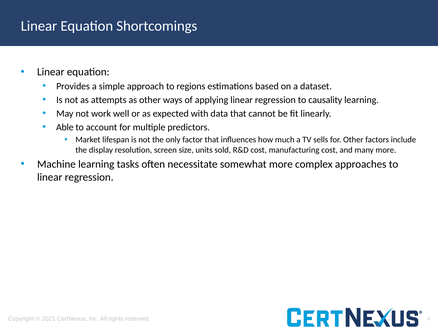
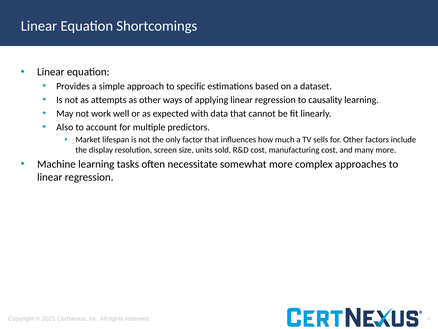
regions: regions -> specific (191, 86)
Able: Able -> Also (65, 127)
